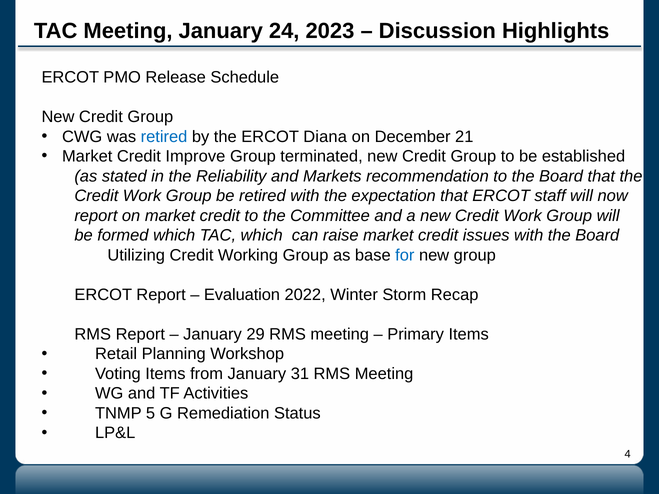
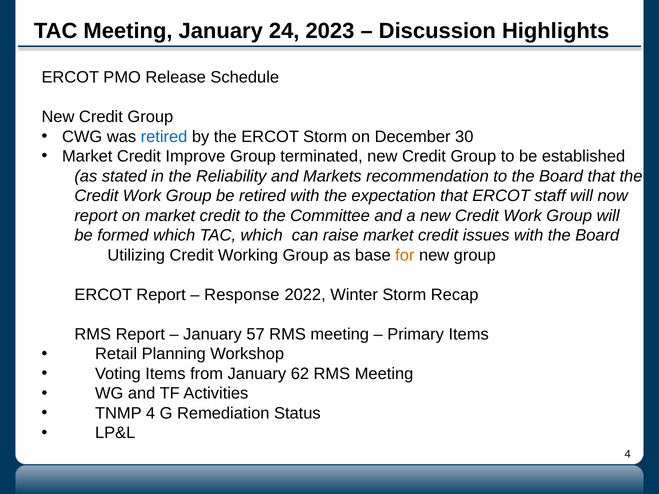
ERCOT Diana: Diana -> Storm (325, 137)
21: 21 -> 30 (464, 137)
for colour: blue -> orange (405, 255)
Evaluation: Evaluation -> Response (242, 295)
29: 29 -> 57 (256, 334)
31: 31 -> 62 (300, 374)
TNMP 5: 5 -> 4 (150, 413)
